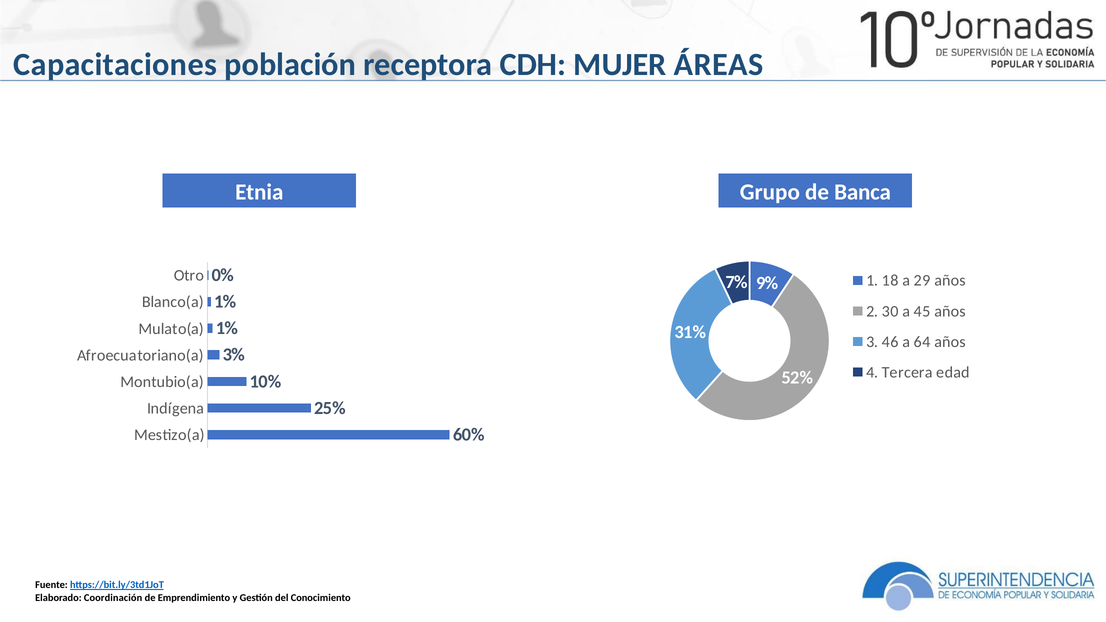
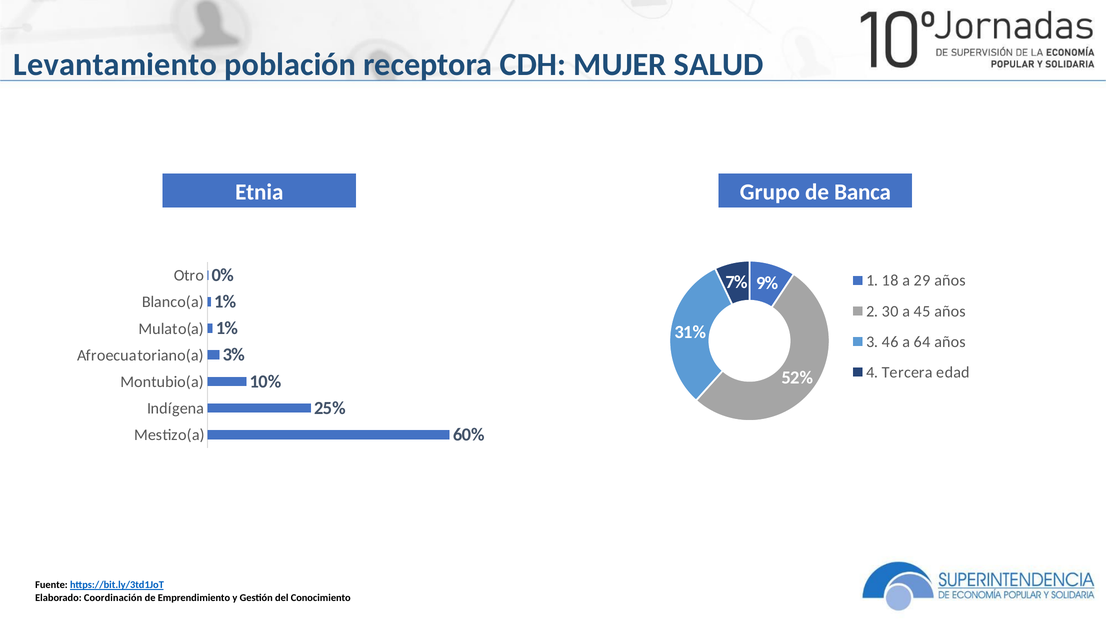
Capacitaciones: Capacitaciones -> Levantamiento (115, 65)
ÁREAS: ÁREAS -> SALUD (719, 65)
